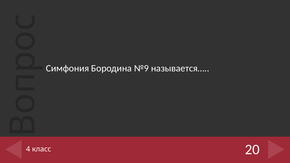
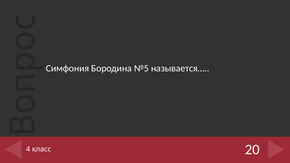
№9: №9 -> №5 (141, 68)
